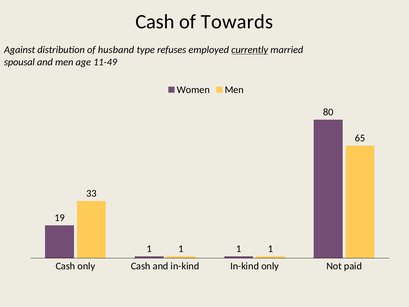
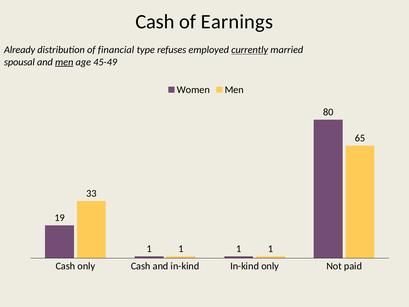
Towards: Towards -> Earnings (237, 22)
Against: Against -> Already (20, 50)
husband: husband -> financial (116, 50)
men underline: none -> present (64, 62)
11-49: 11-49 -> 45-49 (105, 62)
